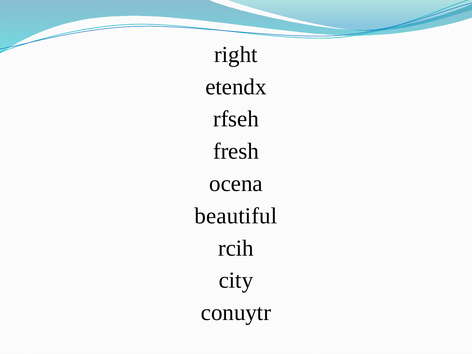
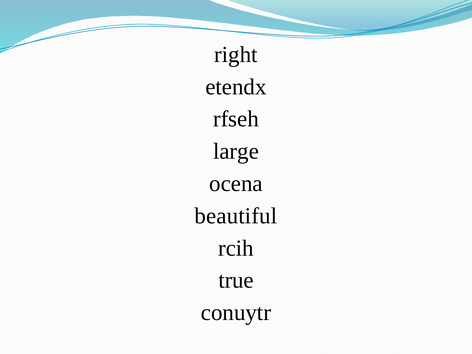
fresh: fresh -> large (236, 151)
city: city -> true (236, 280)
